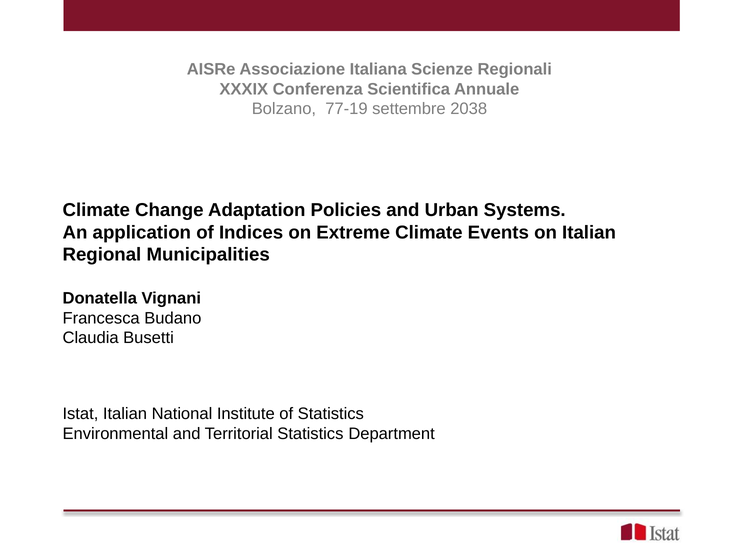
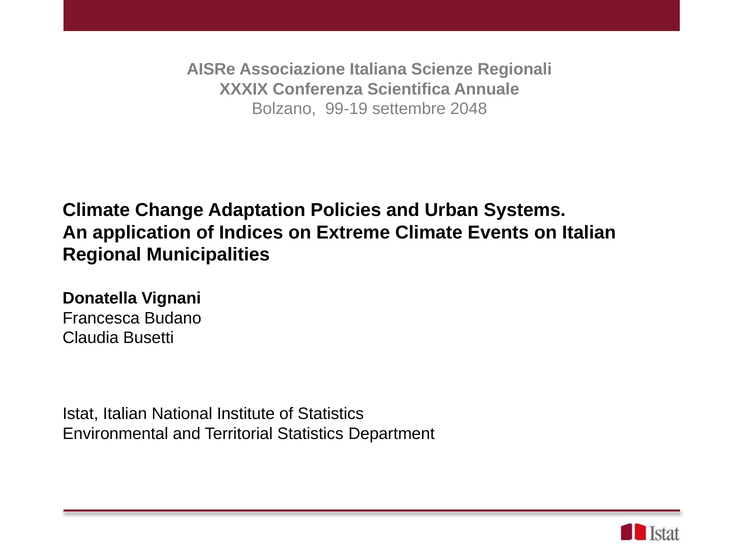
77-19: 77-19 -> 99-19 (346, 109)
2038: 2038 -> 2048 (469, 109)
